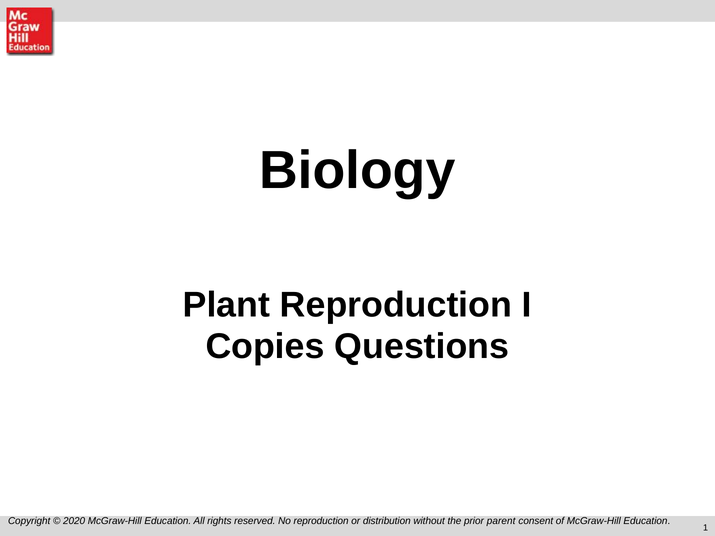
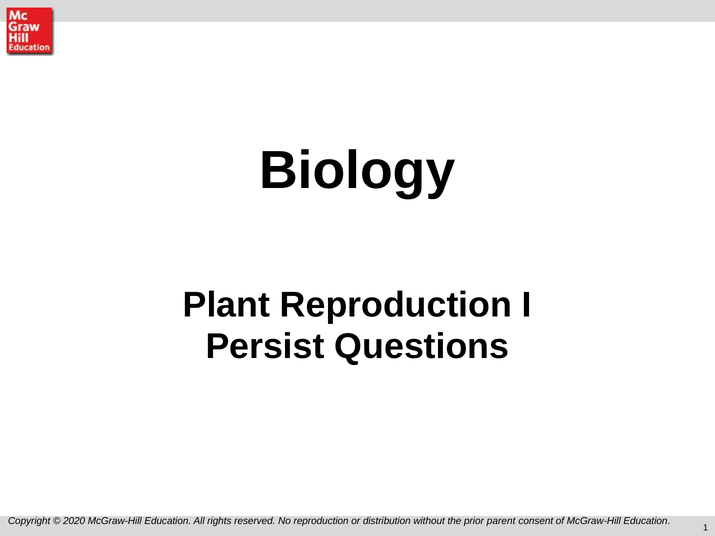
Copies: Copies -> Persist (265, 347)
